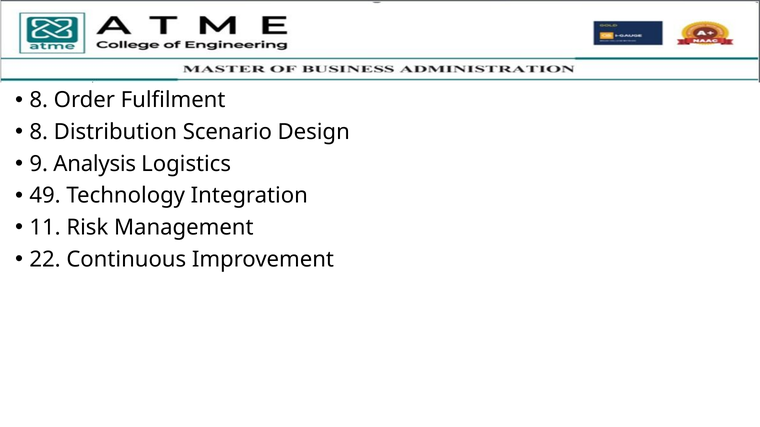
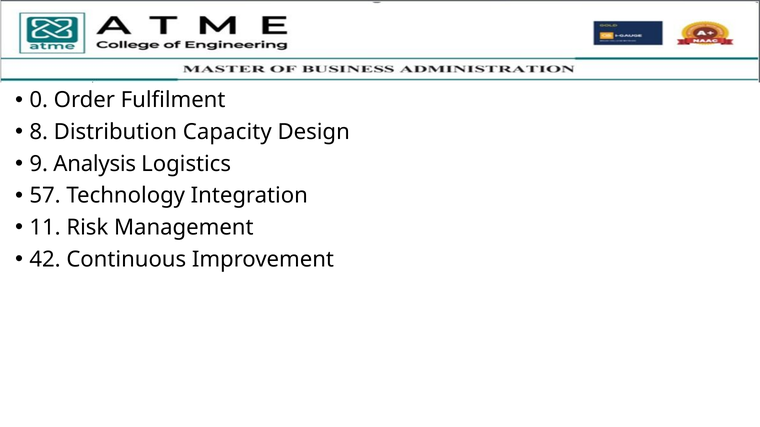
8: 8 -> 0 (39, 100)
Scenario: Scenario -> Capacity (227, 132)
49: 49 -> 57 (45, 196)
22: 22 -> 42 (45, 260)
